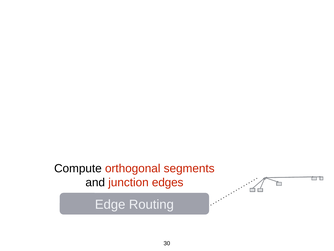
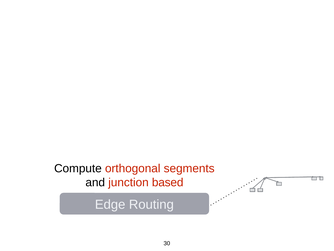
edges: edges -> based (168, 182)
